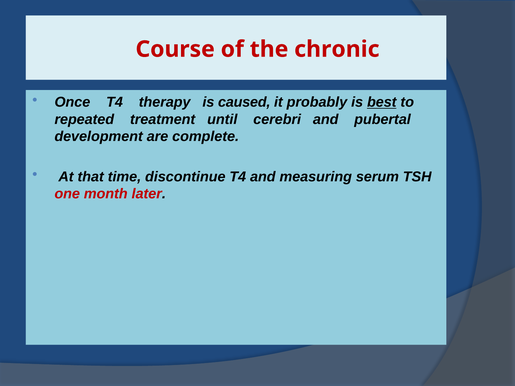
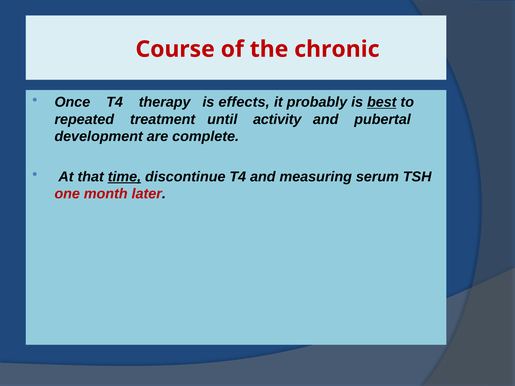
caused: caused -> effects (244, 102)
cerebri: cerebri -> activity (277, 119)
time underline: none -> present (124, 177)
